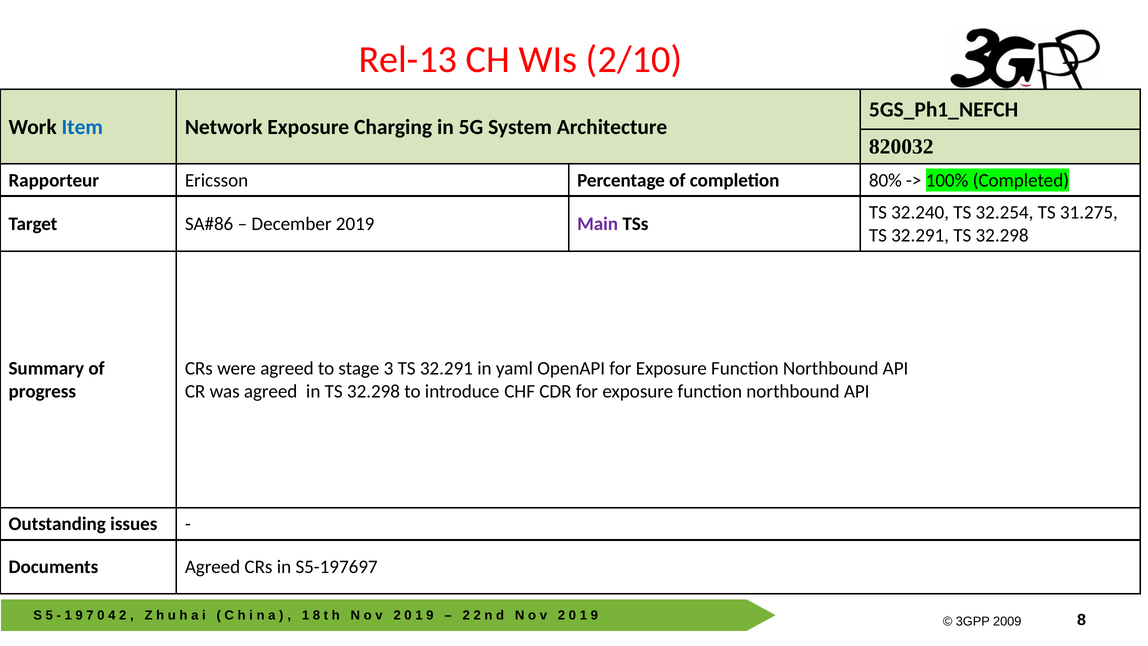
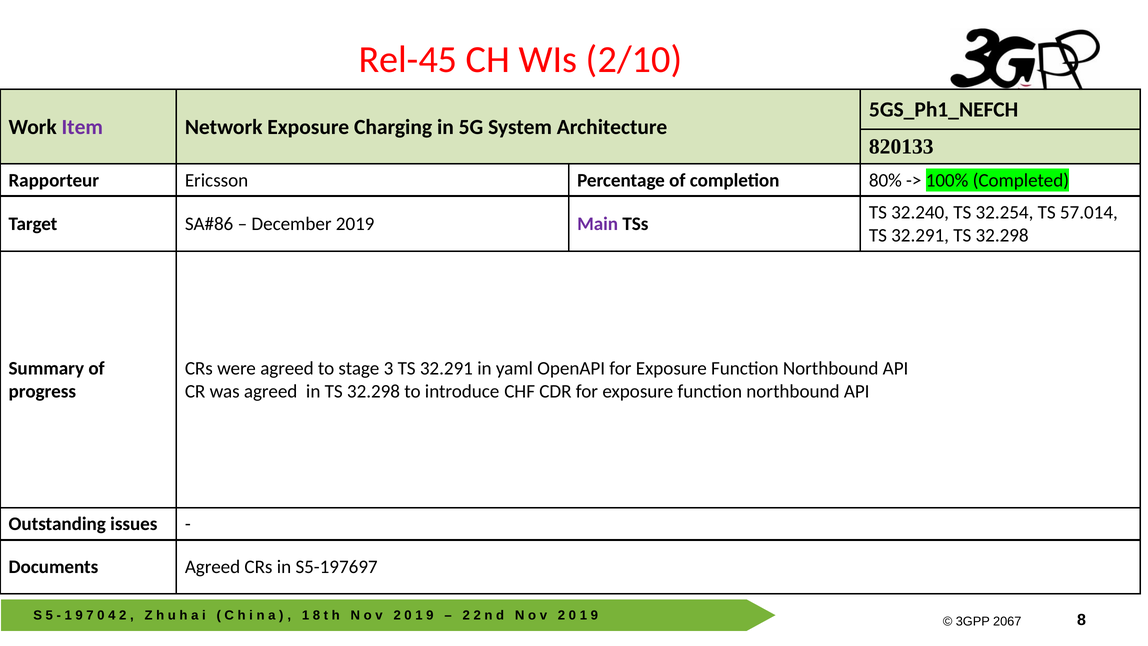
Rel-13: Rel-13 -> Rel-45 (408, 59)
Item colour: blue -> purple (82, 127)
820032: 820032 -> 820133 (901, 147)
31.275: 31.275 -> 57.014 (1089, 212)
2009: 2009 -> 2067 (1007, 621)
